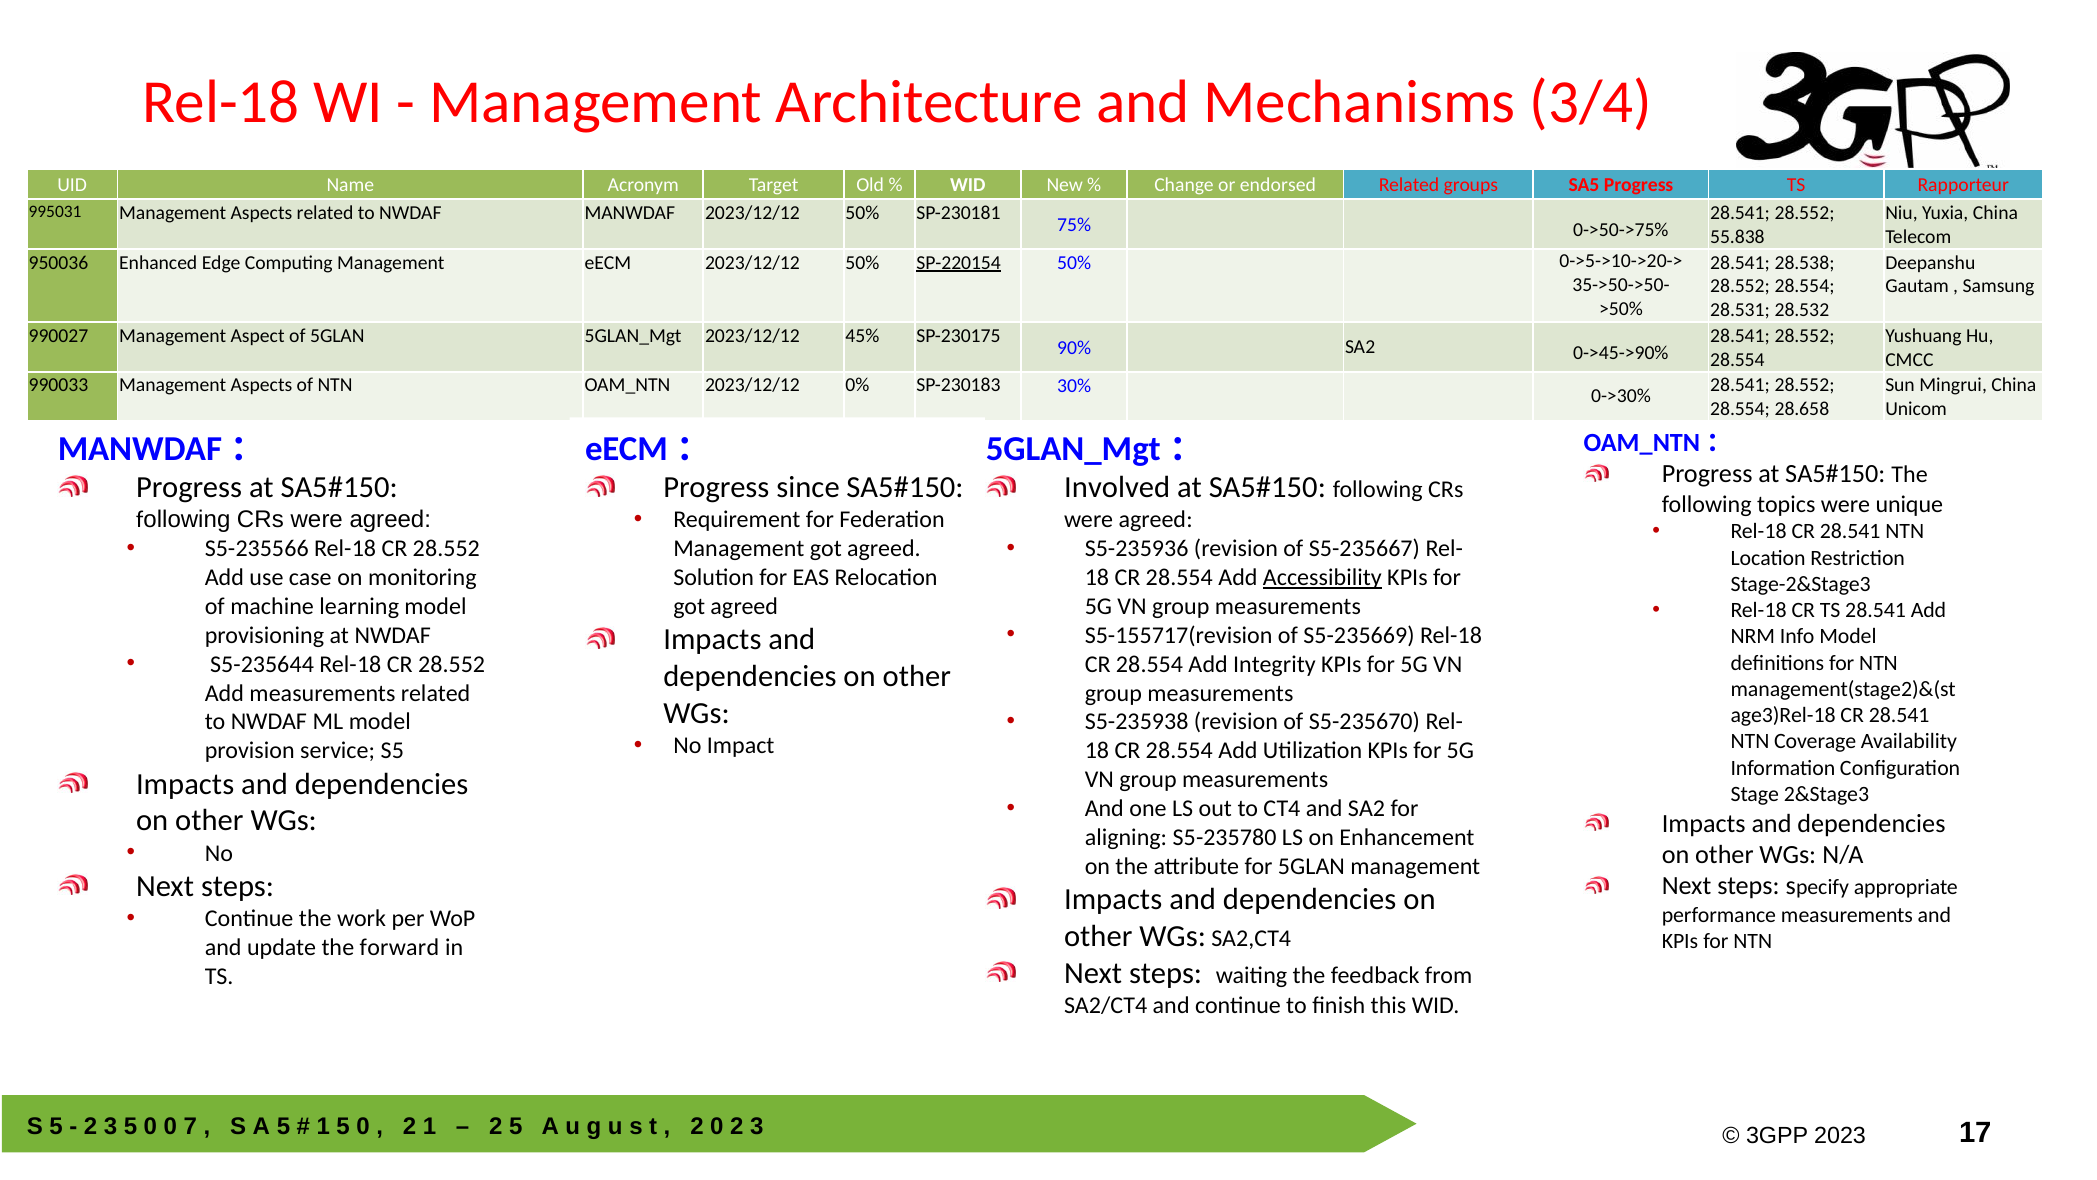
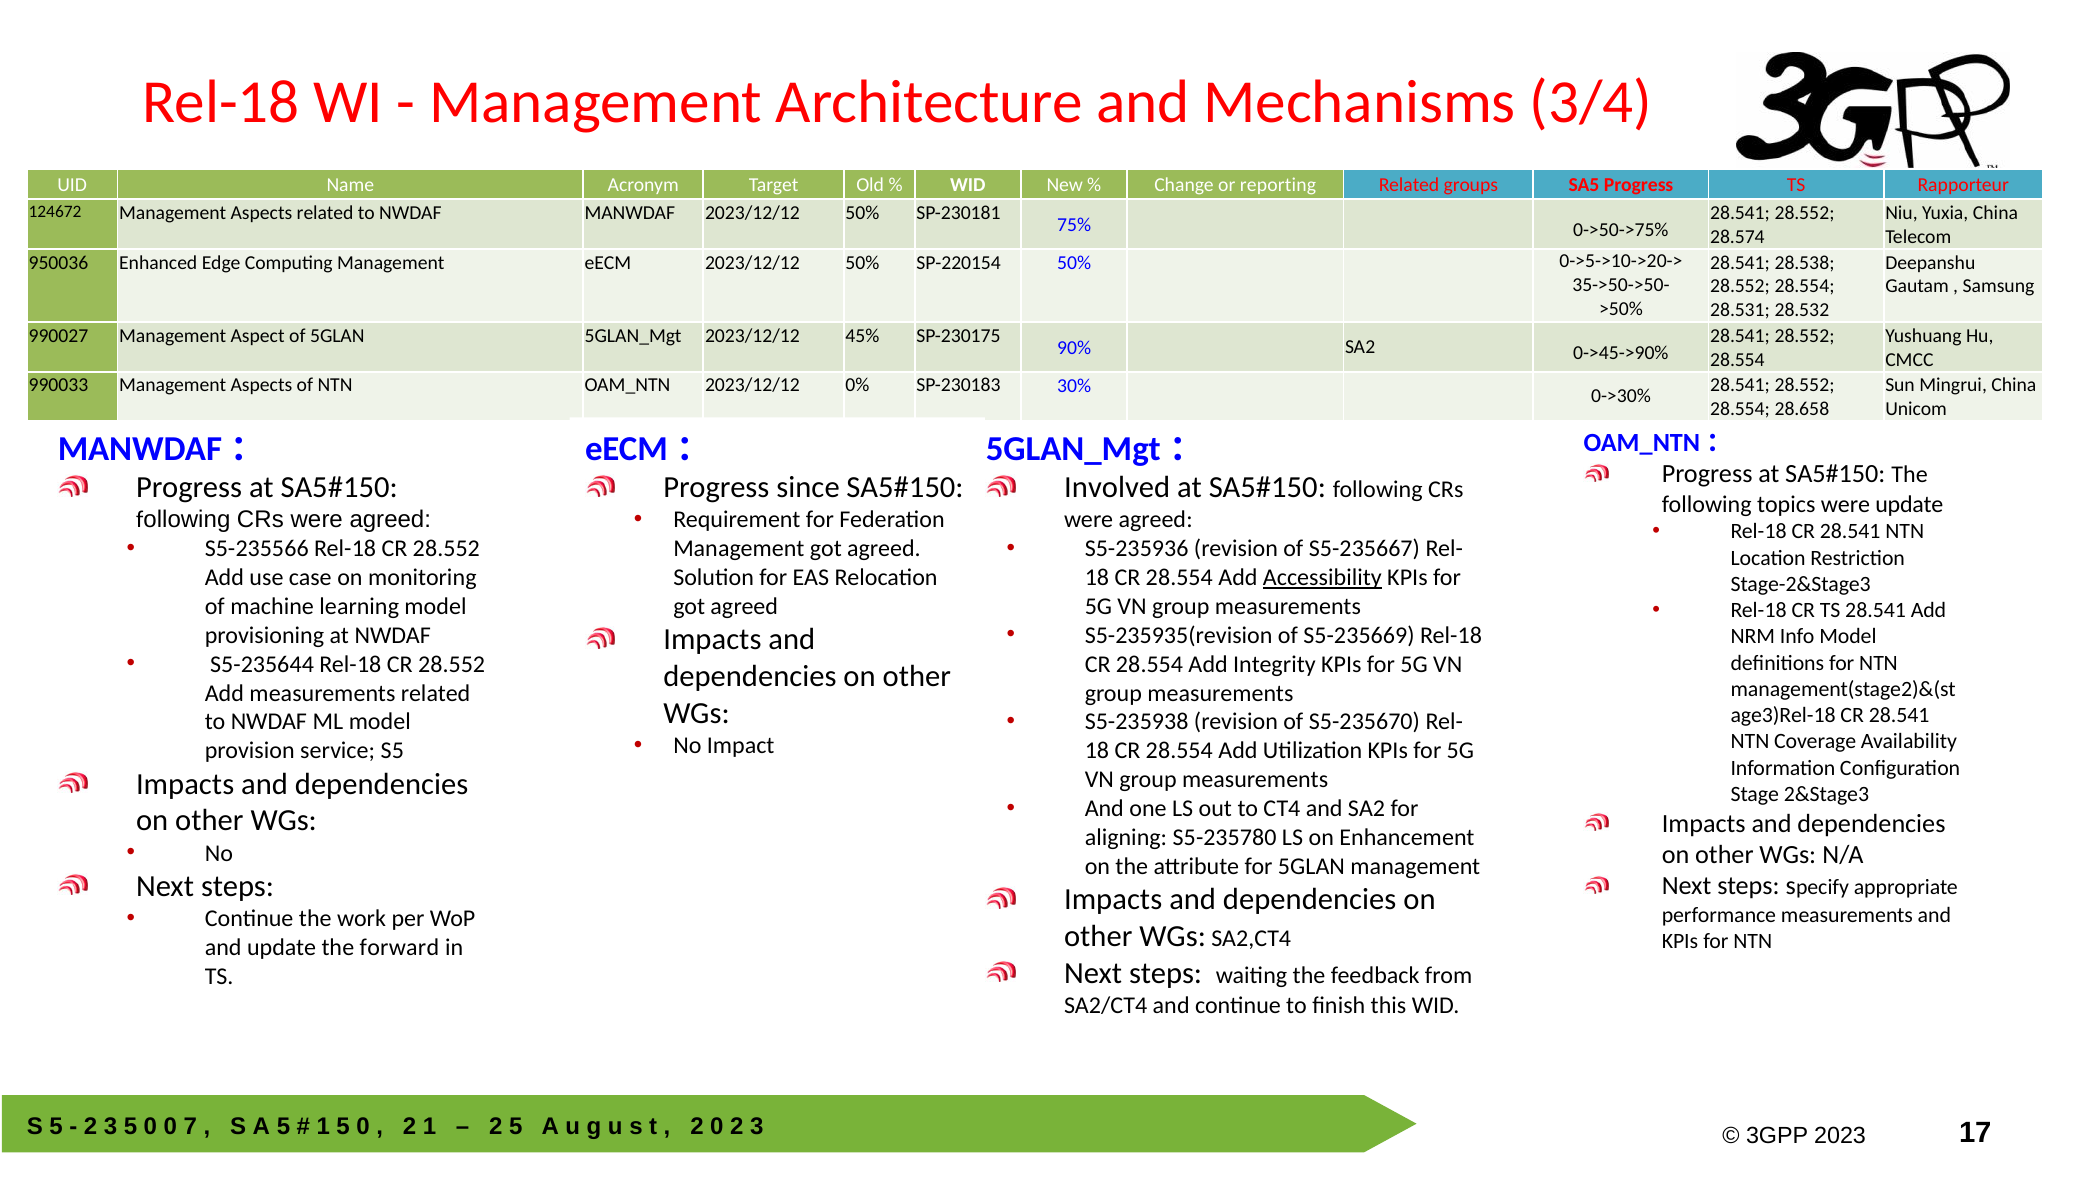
endorsed: endorsed -> reporting (1278, 185)
995031: 995031 -> 124672 (55, 212)
55.838: 55.838 -> 28.574 (1737, 237)
SP-220154 underline: present -> none (959, 262)
were unique: unique -> update (1909, 504)
S5-155717(revision: S5-155717(revision -> S5-235935(revision (1179, 635)
